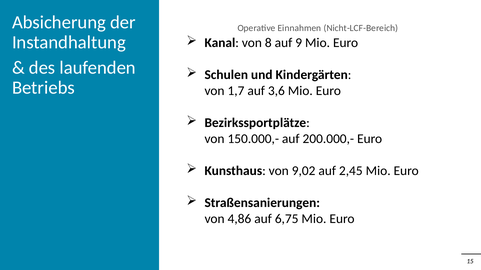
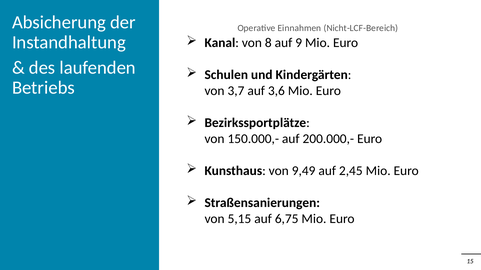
1,7: 1,7 -> 3,7 (236, 91)
9,02: 9,02 -> 9,49 (304, 171)
4,86: 4,86 -> 5,15 (239, 219)
